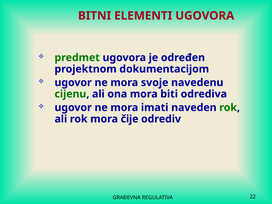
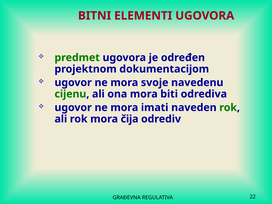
čije: čije -> čija (130, 119)
